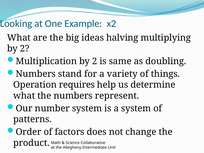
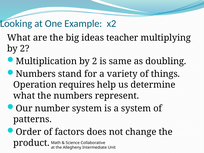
halving: halving -> teacher (122, 38)
